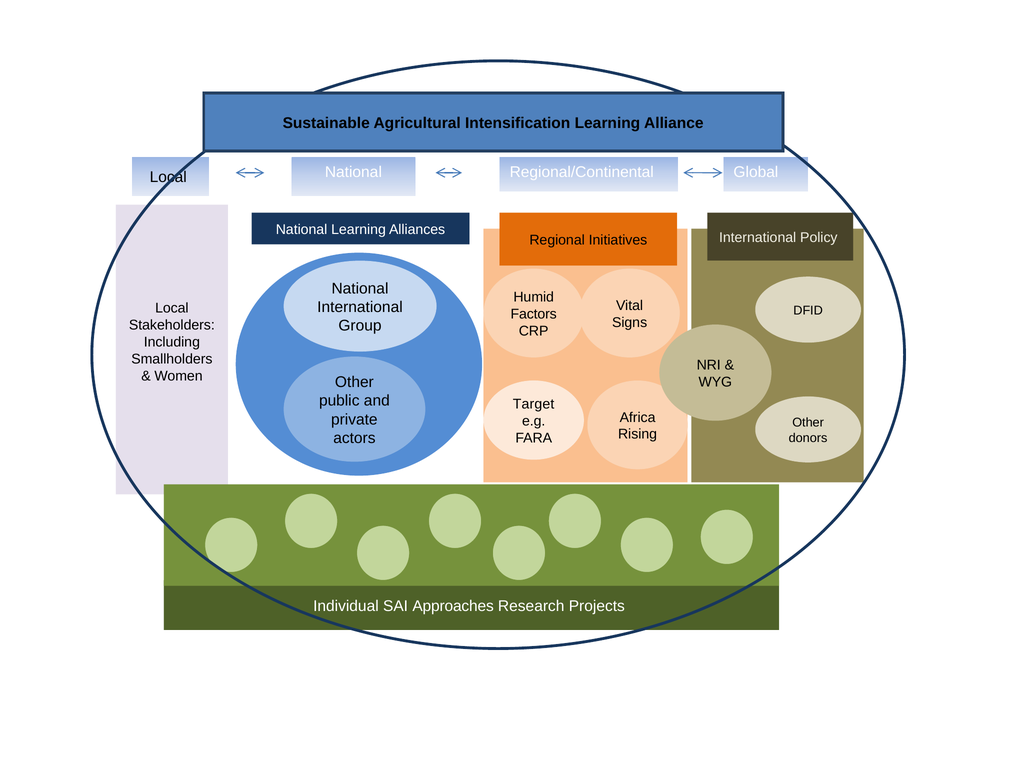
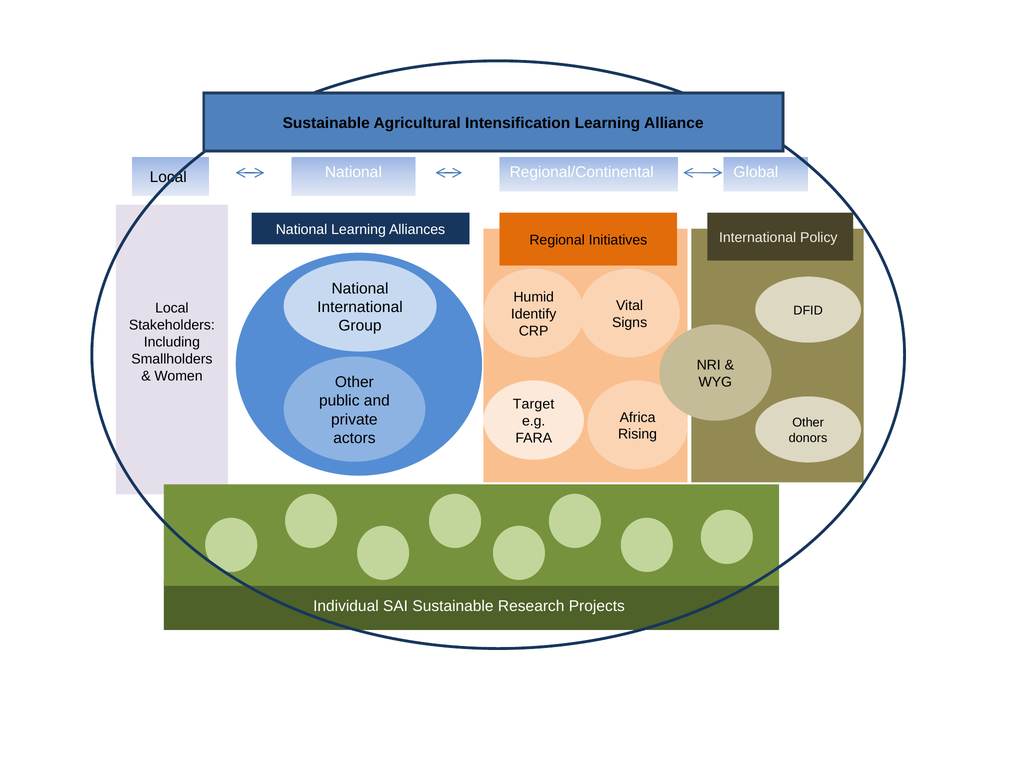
Factors: Factors -> Identify (534, 314)
SAI Approaches: Approaches -> Sustainable (453, 606)
